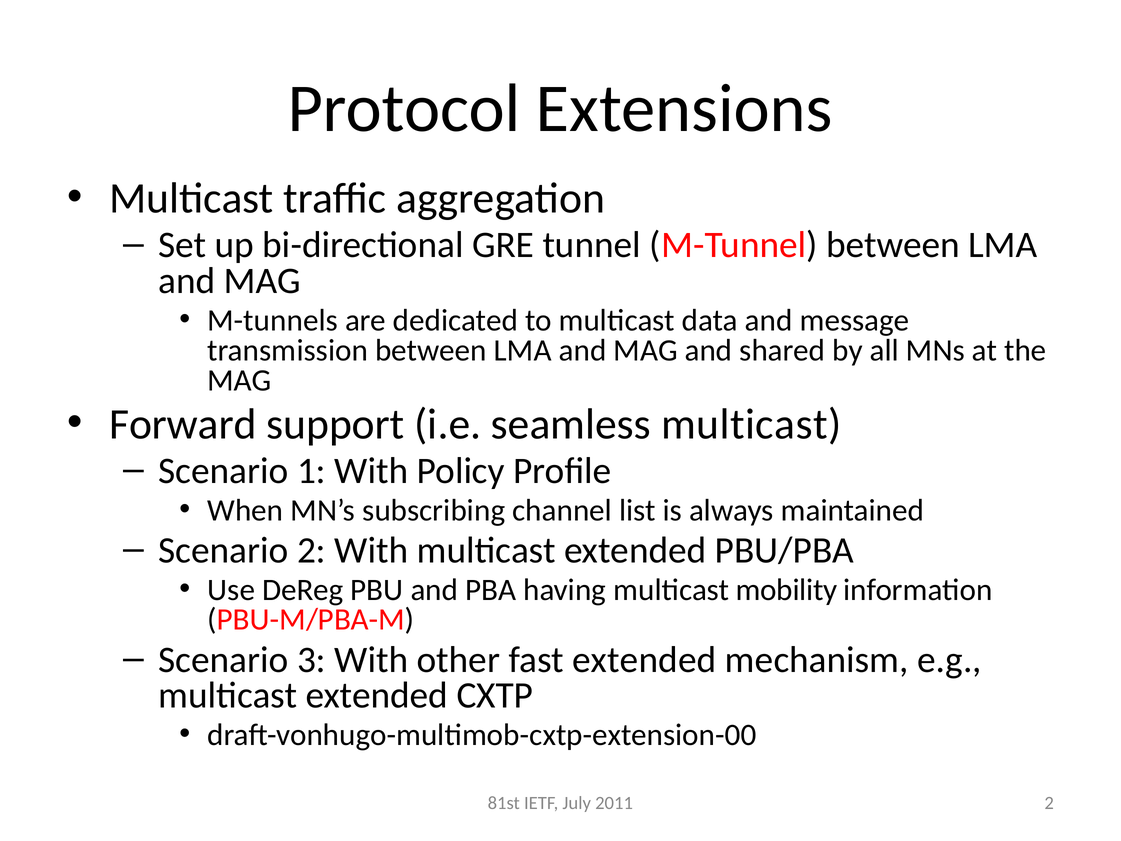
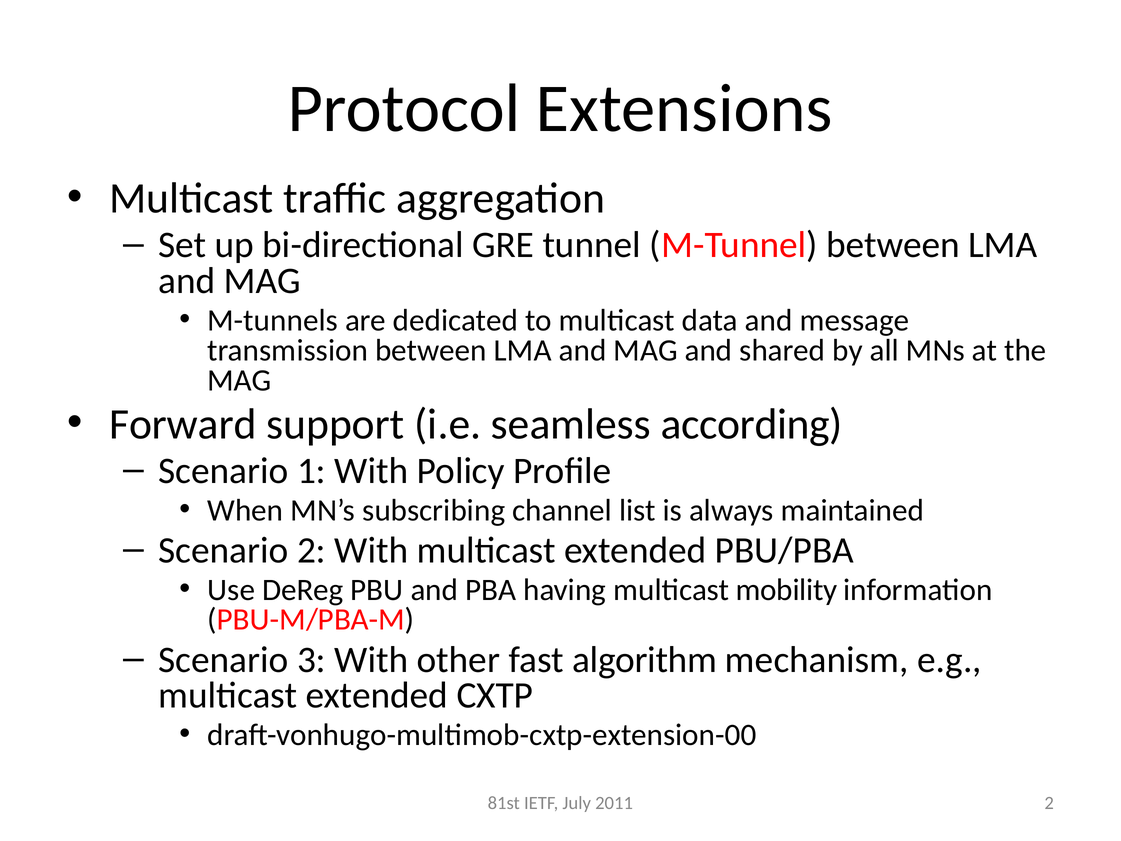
seamless multicast: multicast -> according (752, 424)
fast extended: extended -> algorithm (645, 660)
